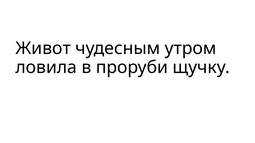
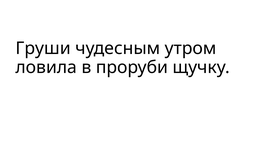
Живот: Живот -> Груши (43, 49)
